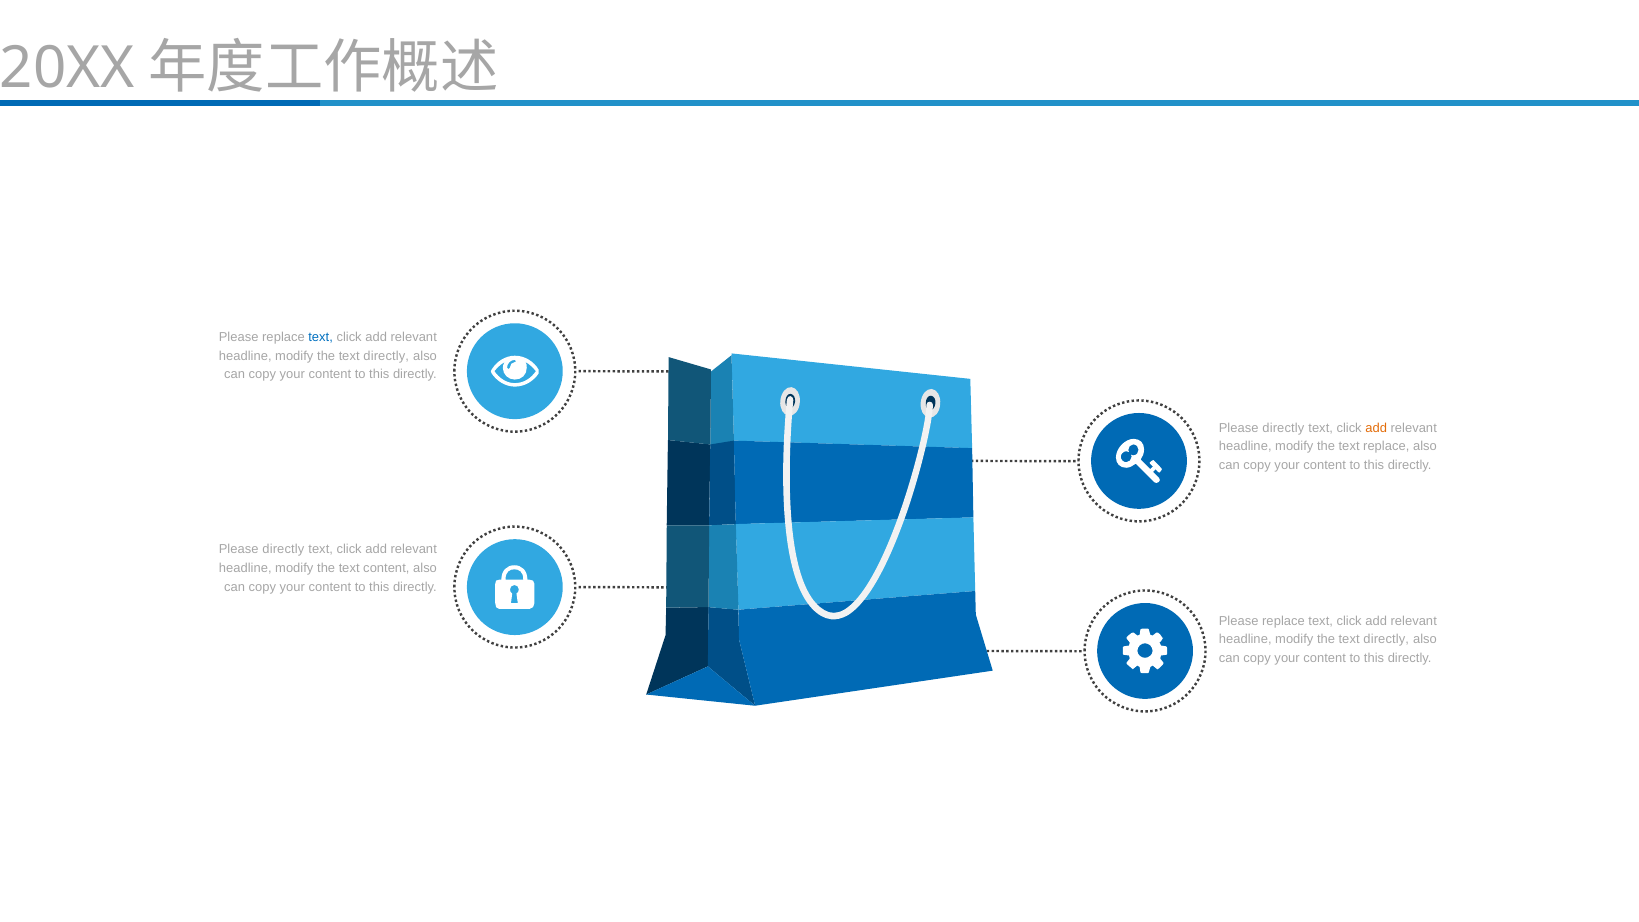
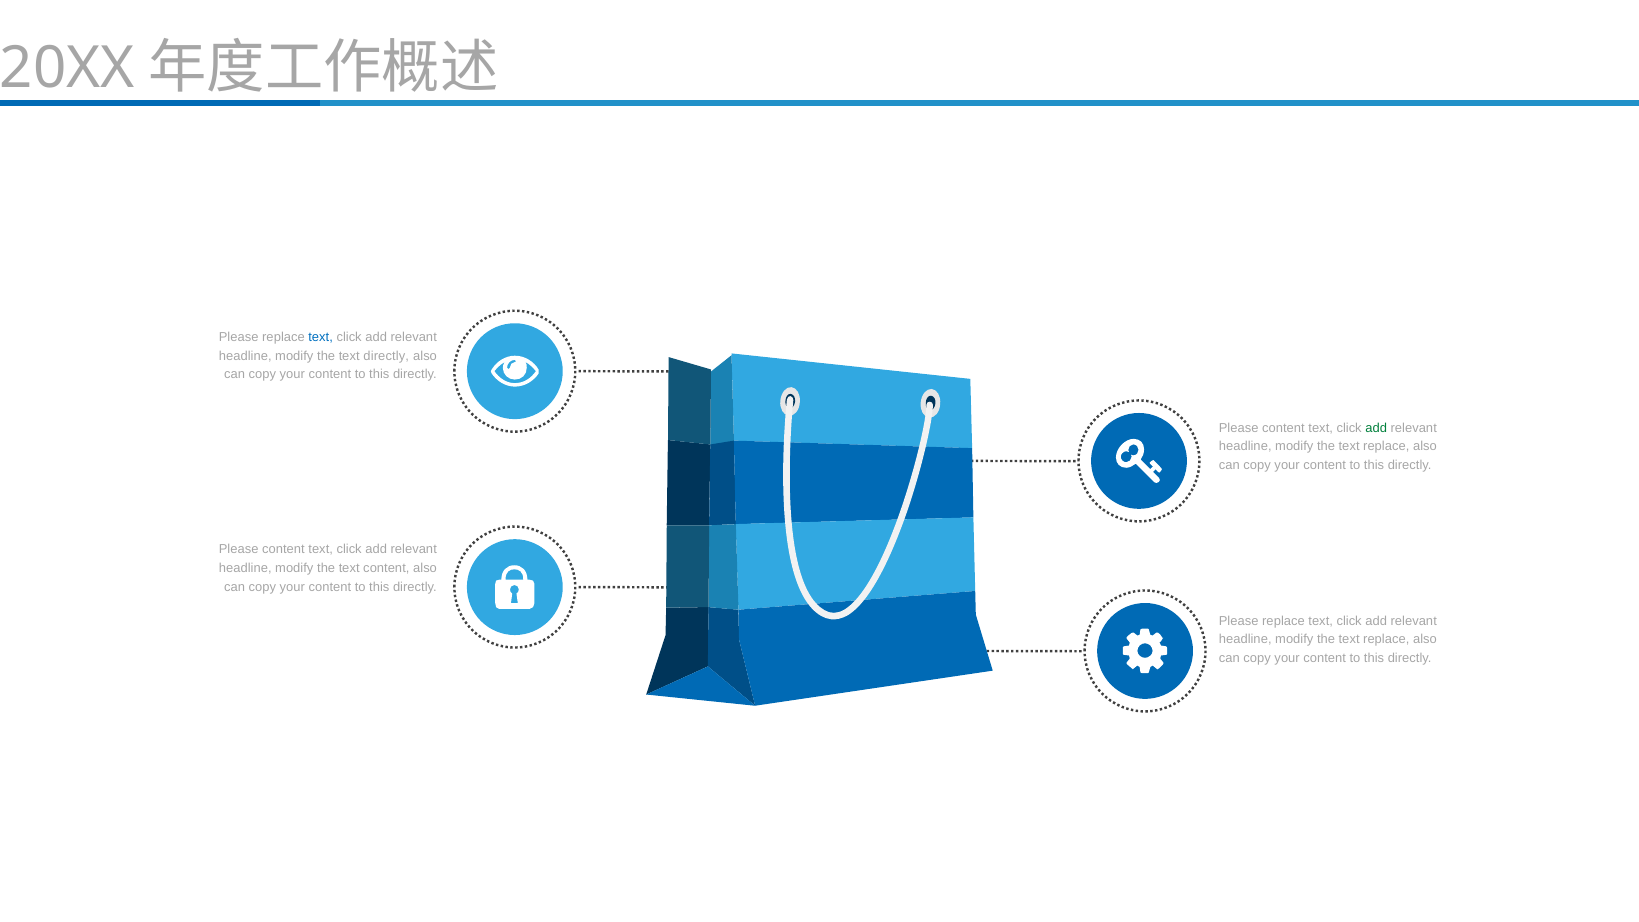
directly: directly -> content (1283, 428)
add colour: orange -> green (1376, 428)
directly: directly -> content (283, 550)
directly: directly -> replace (1386, 640)
